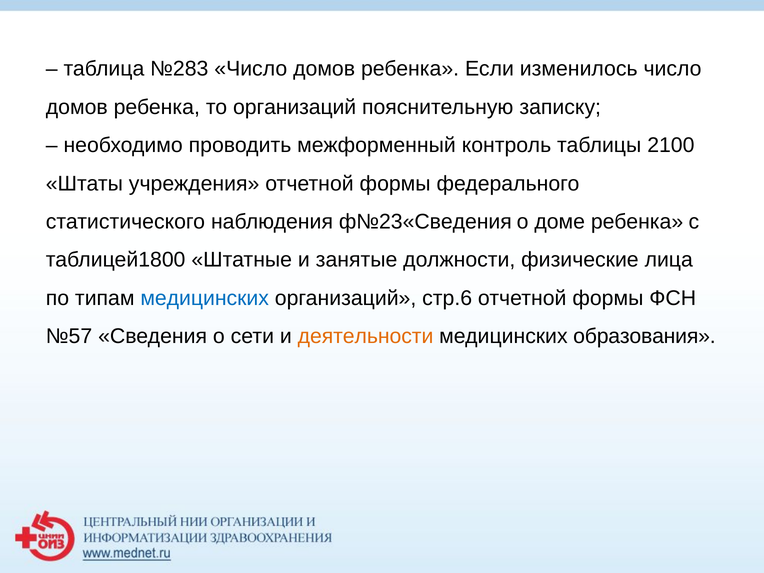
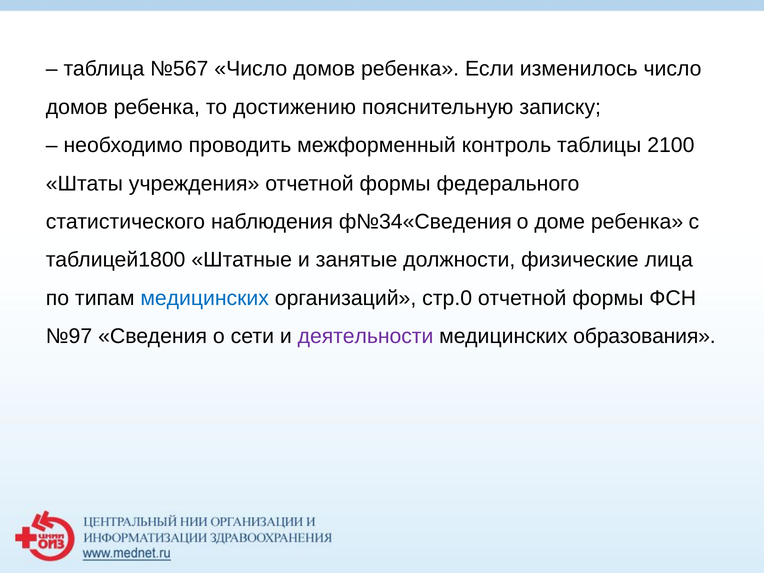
№283: №283 -> №567 (179, 69)
то организаций: организаций -> достижению (295, 107)
ф№23«Сведения: ф№23«Сведения -> ф№34«Сведения (425, 222)
стр.6: стр.6 -> стр.0 (447, 298)
№57: №57 -> №97 (69, 336)
деятельности colour: orange -> purple (366, 336)
